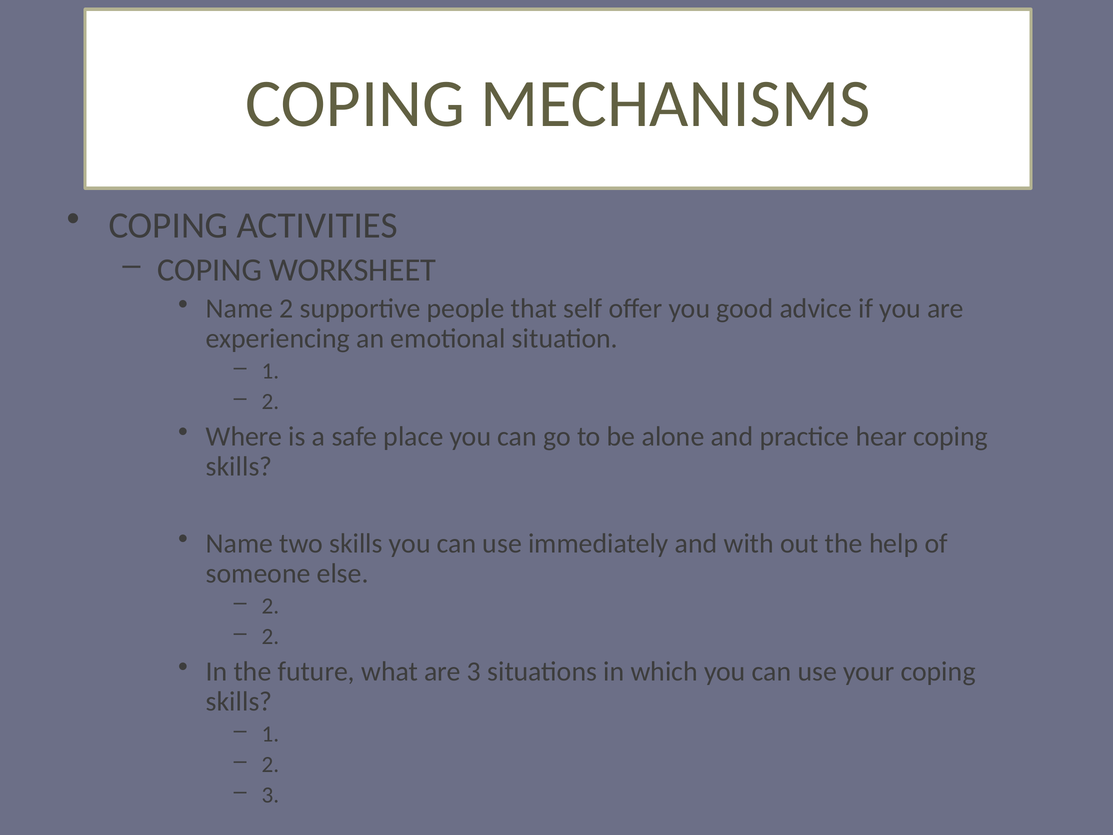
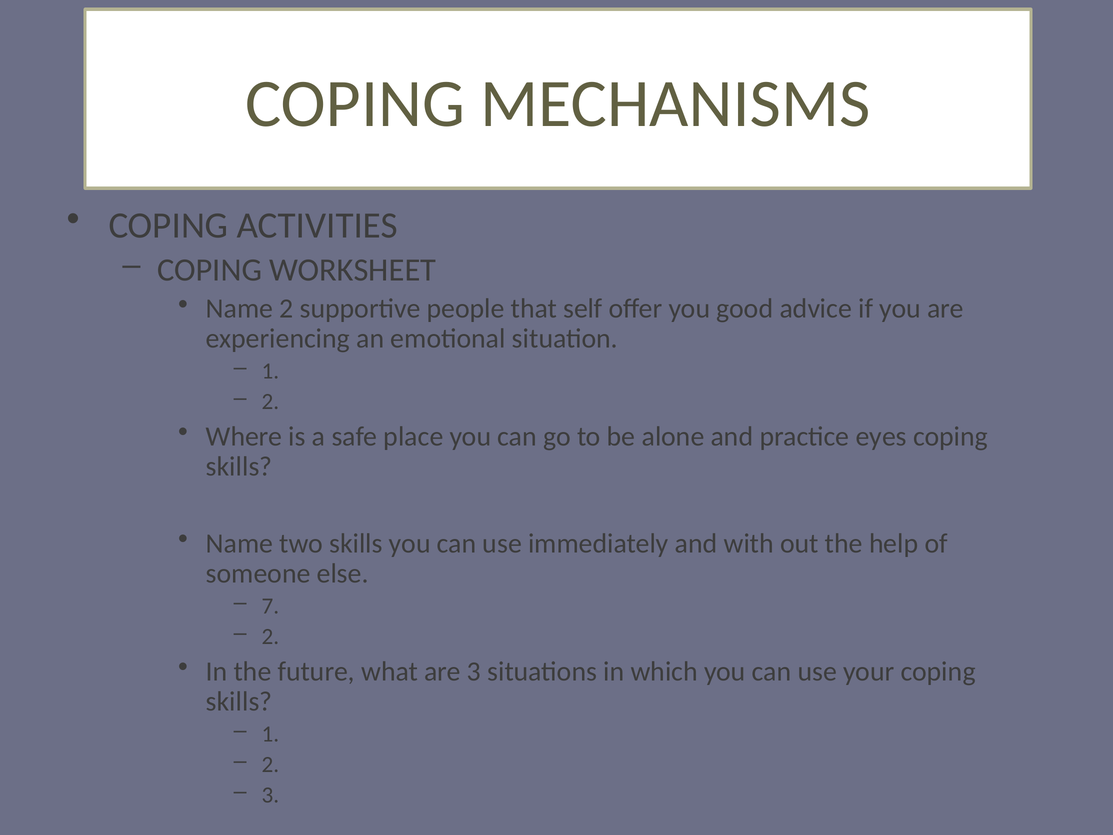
hear: hear -> eyes (881, 437)
2: 2 -> 7 (270, 606)
